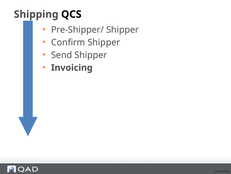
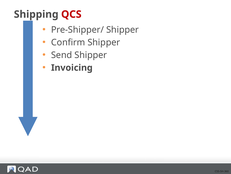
QCS colour: black -> red (71, 14)
